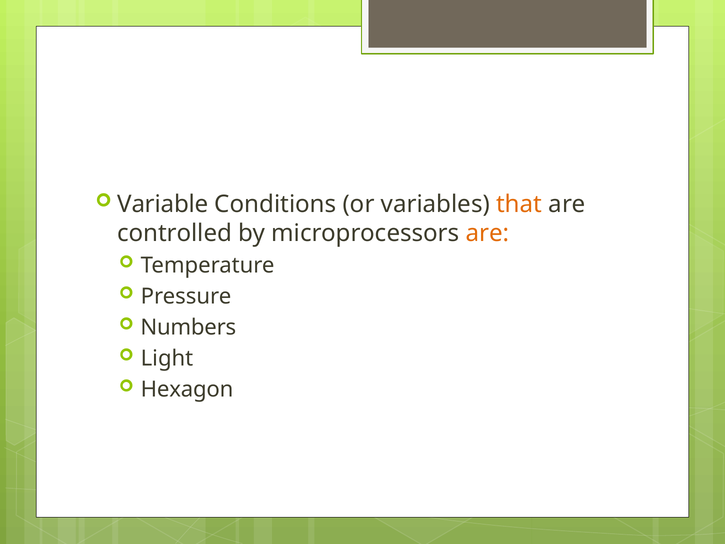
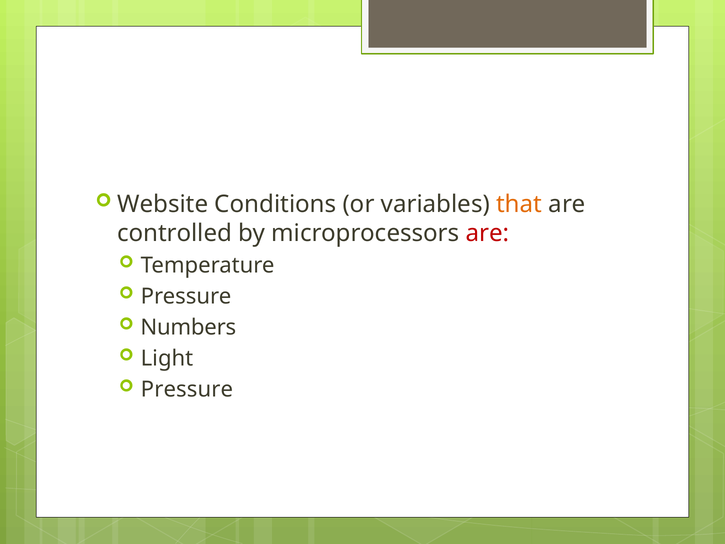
Variable: Variable -> Website (163, 204)
are colour: orange -> red (487, 233)
Hexagon: Hexagon -> Pressure (187, 389)
